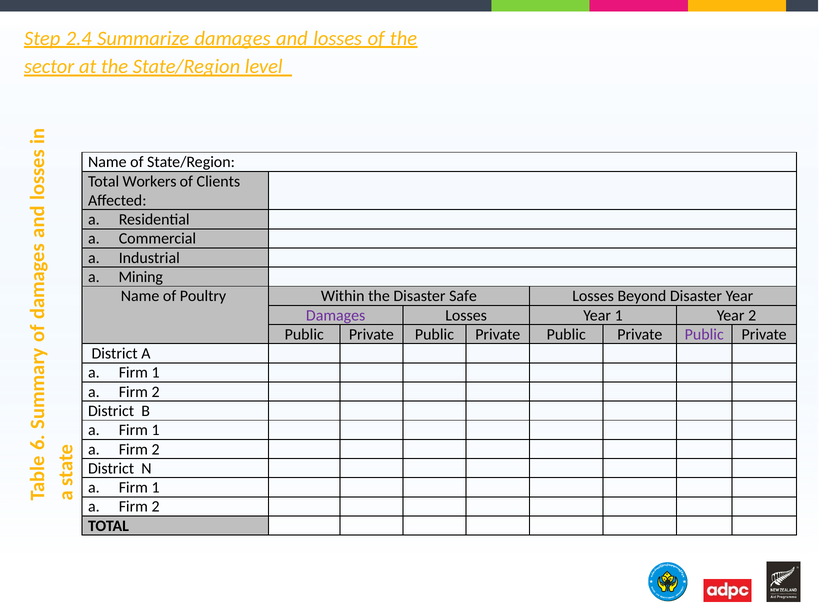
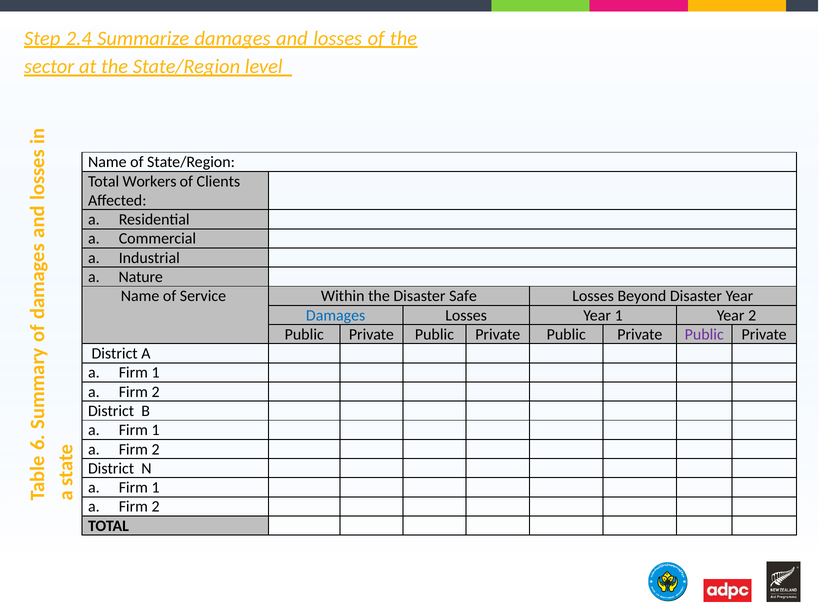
Mining: Mining -> Nature (141, 277)
Poultry: Poultry -> Service (203, 296)
Damages colour: purple -> blue (336, 315)
